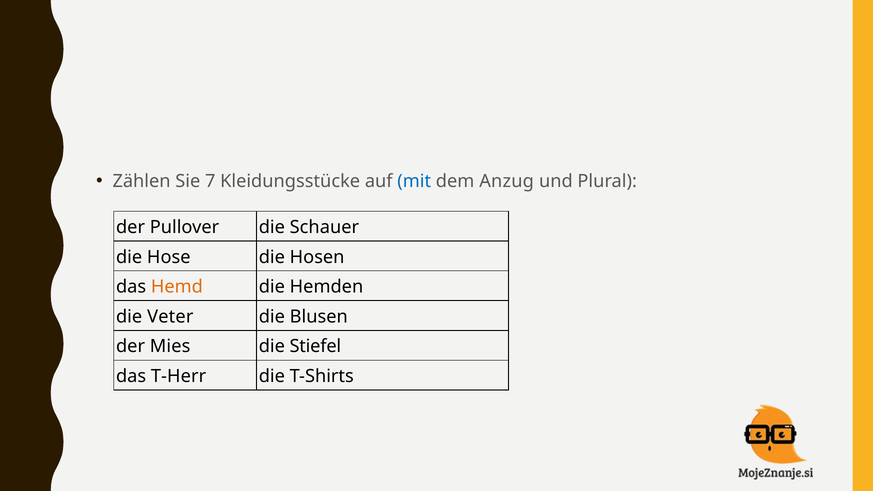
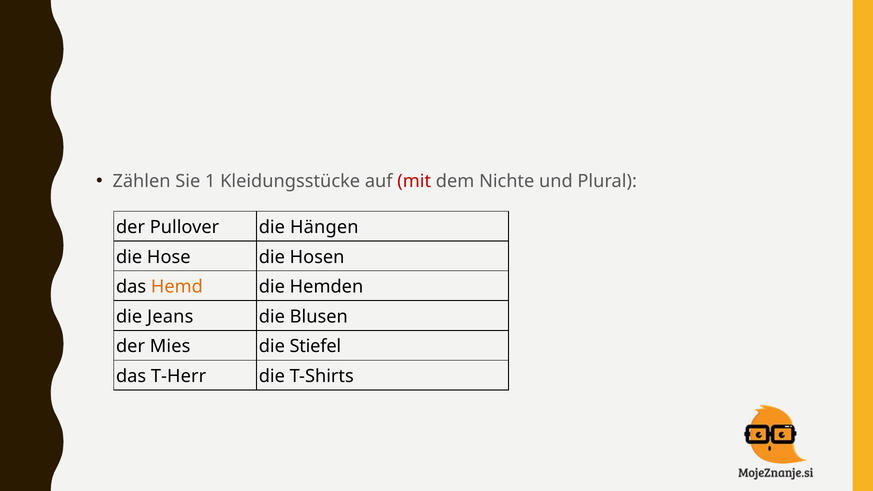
7: 7 -> 1 (210, 181)
mit colour: blue -> red (414, 181)
Anzug: Anzug -> Nichte (507, 181)
Schauer: Schauer -> Hängen (324, 227)
Veter: Veter -> Jeans (170, 317)
